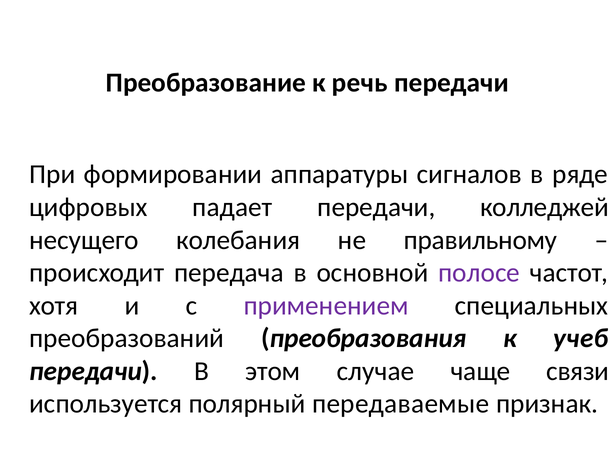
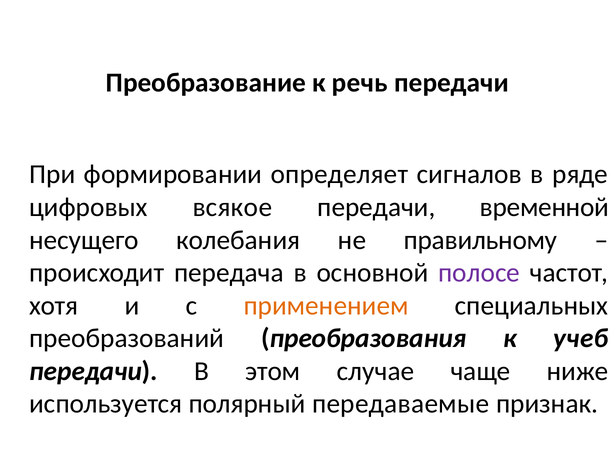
аппаратуры: аппаратуры -> определяет (340, 175)
падает: падает -> всякое (232, 207)
колледжей: колледжей -> временной (544, 207)
применением colour: purple -> orange (326, 306)
связи: связи -> ниже (578, 371)
